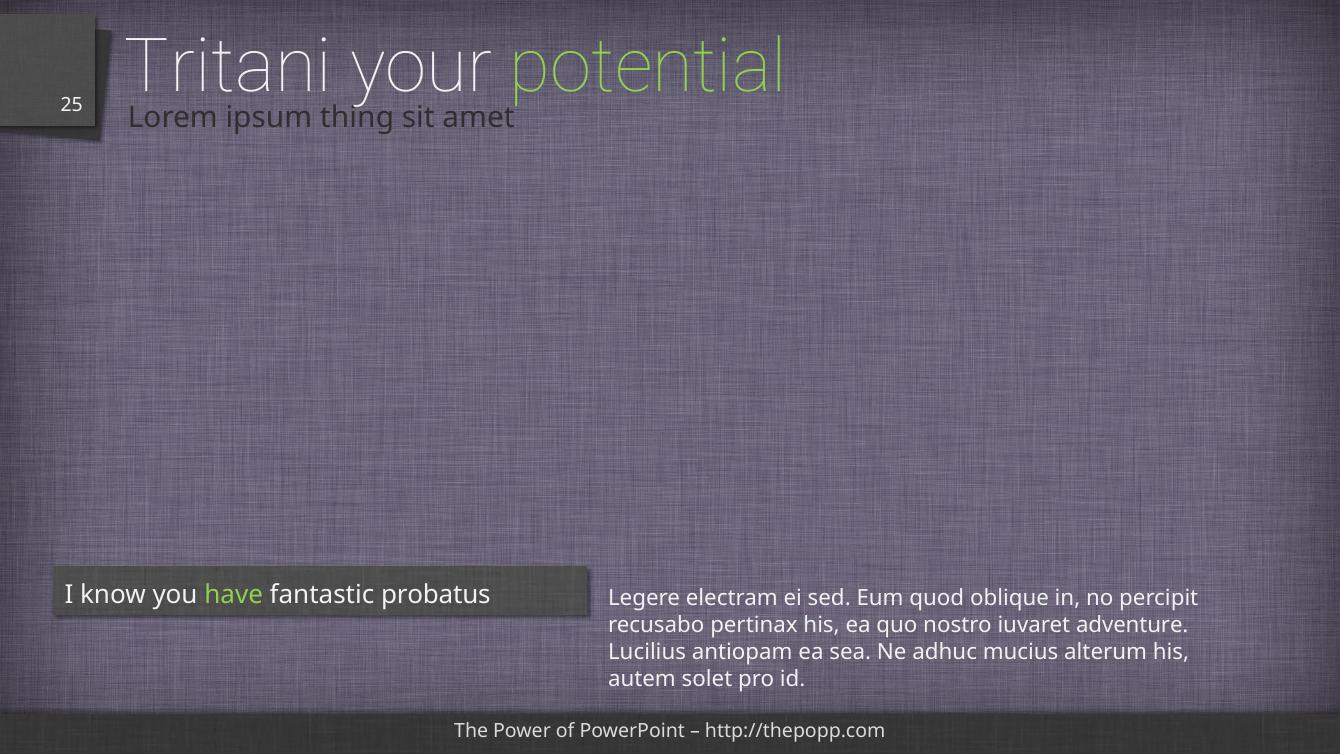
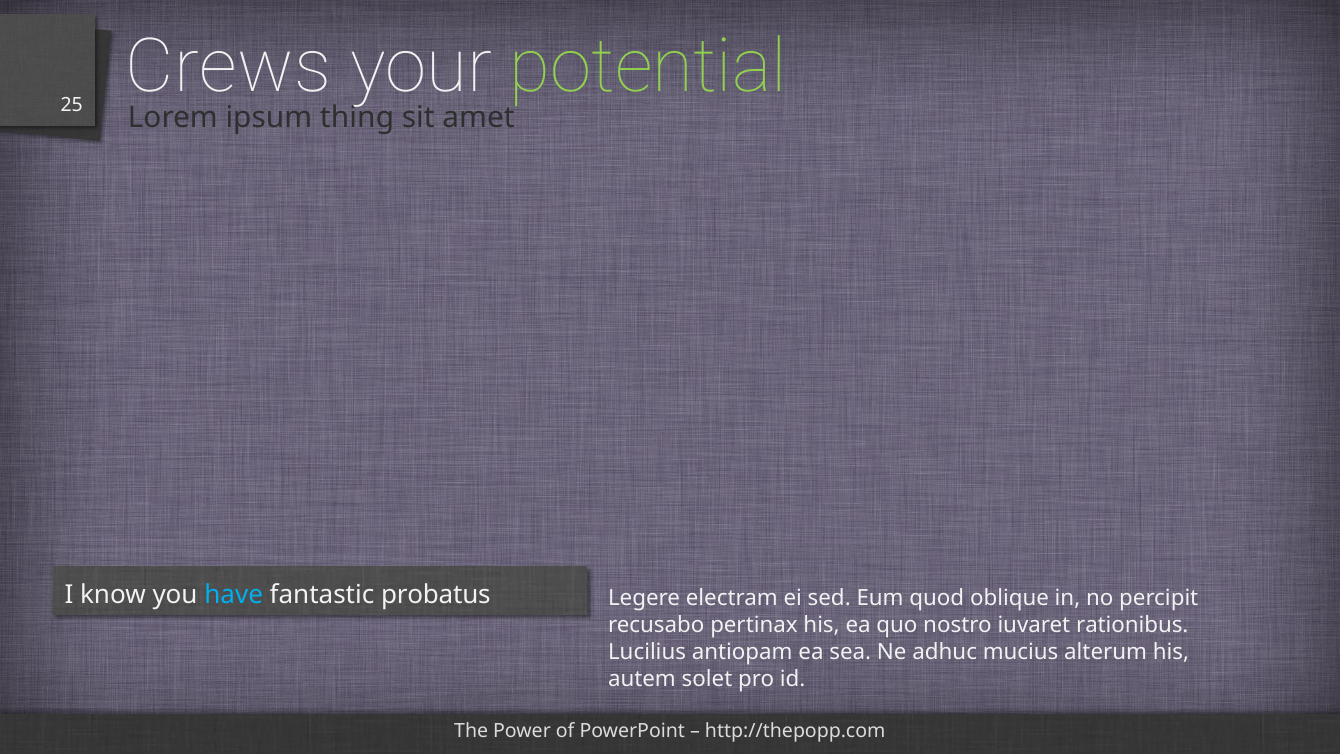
Tritani: Tritani -> Crews (228, 67)
have colour: light green -> light blue (234, 594)
adventure: adventure -> rationibus (1132, 625)
